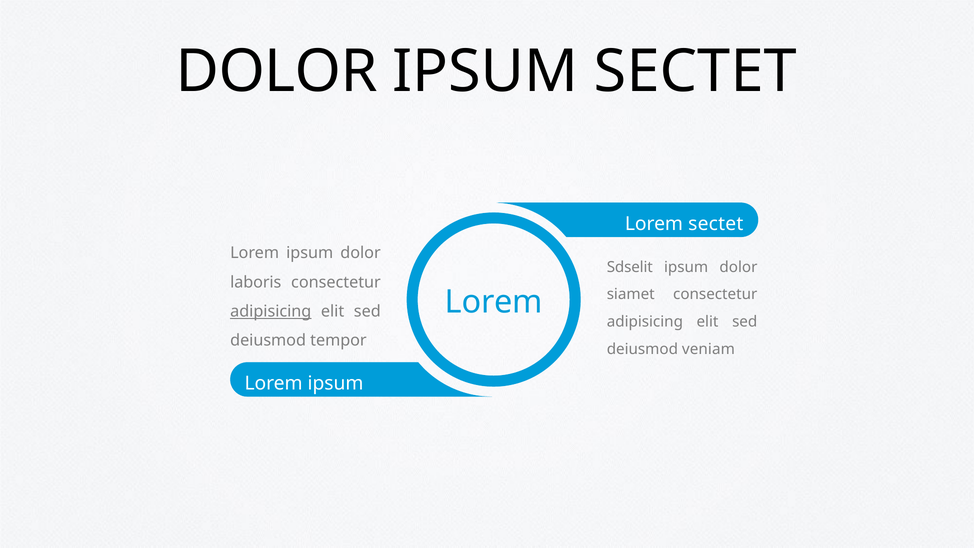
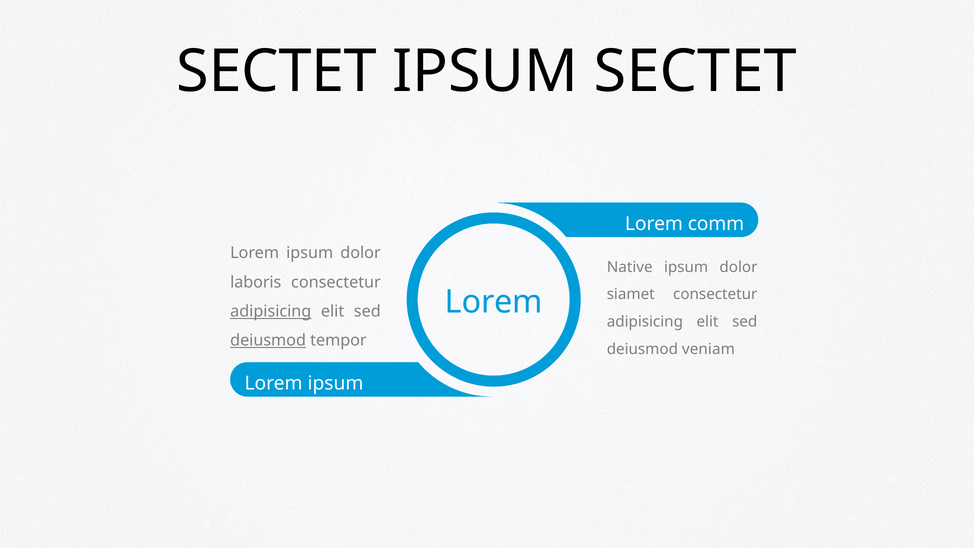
DOLOR: DOLOR -> SECTET (277, 72)
Lorem sectet: sectet -> comm (716, 224)
Sdselit: Sdselit -> Native (630, 267)
deiusmod underline: none -> present (268, 340)
